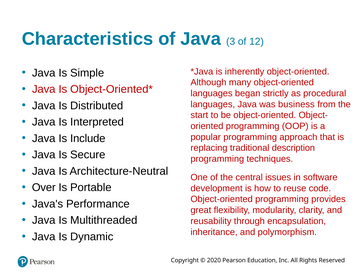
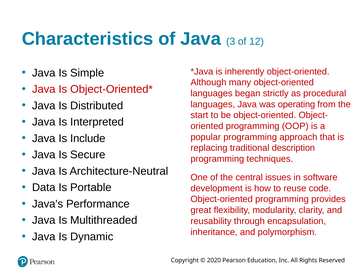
business: business -> operating (296, 104)
Over: Over -> Data (44, 188)
